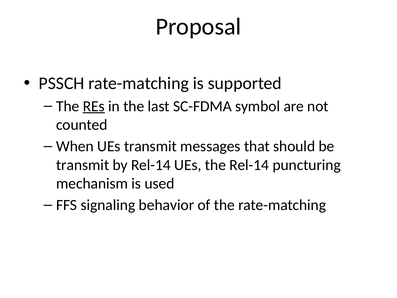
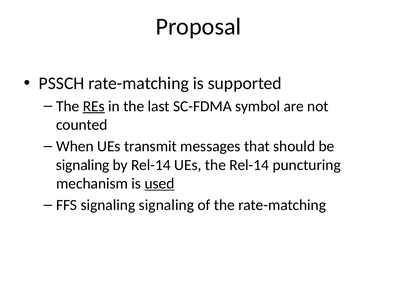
transmit: transmit -> signaling (83, 165)
used underline: none -> present (159, 183)
signaling behavior: behavior -> signaling (166, 205)
